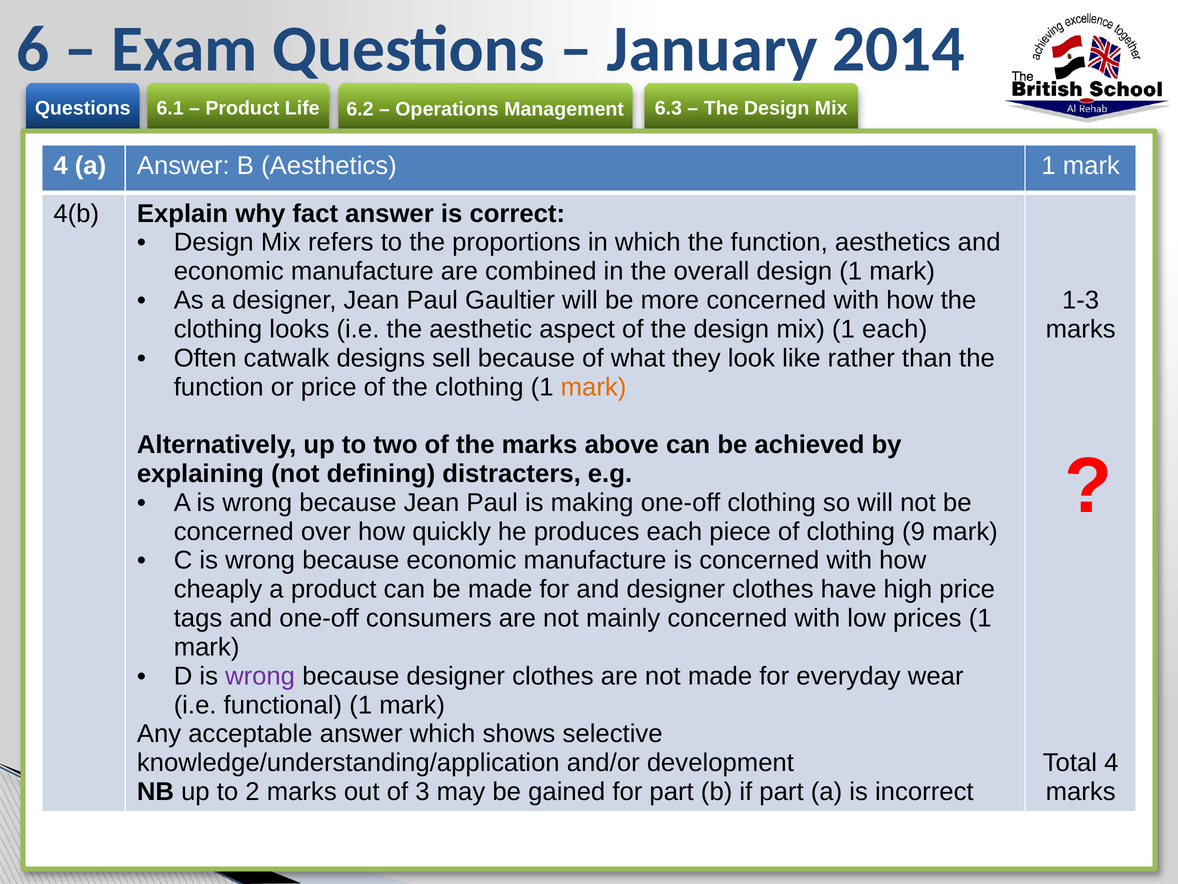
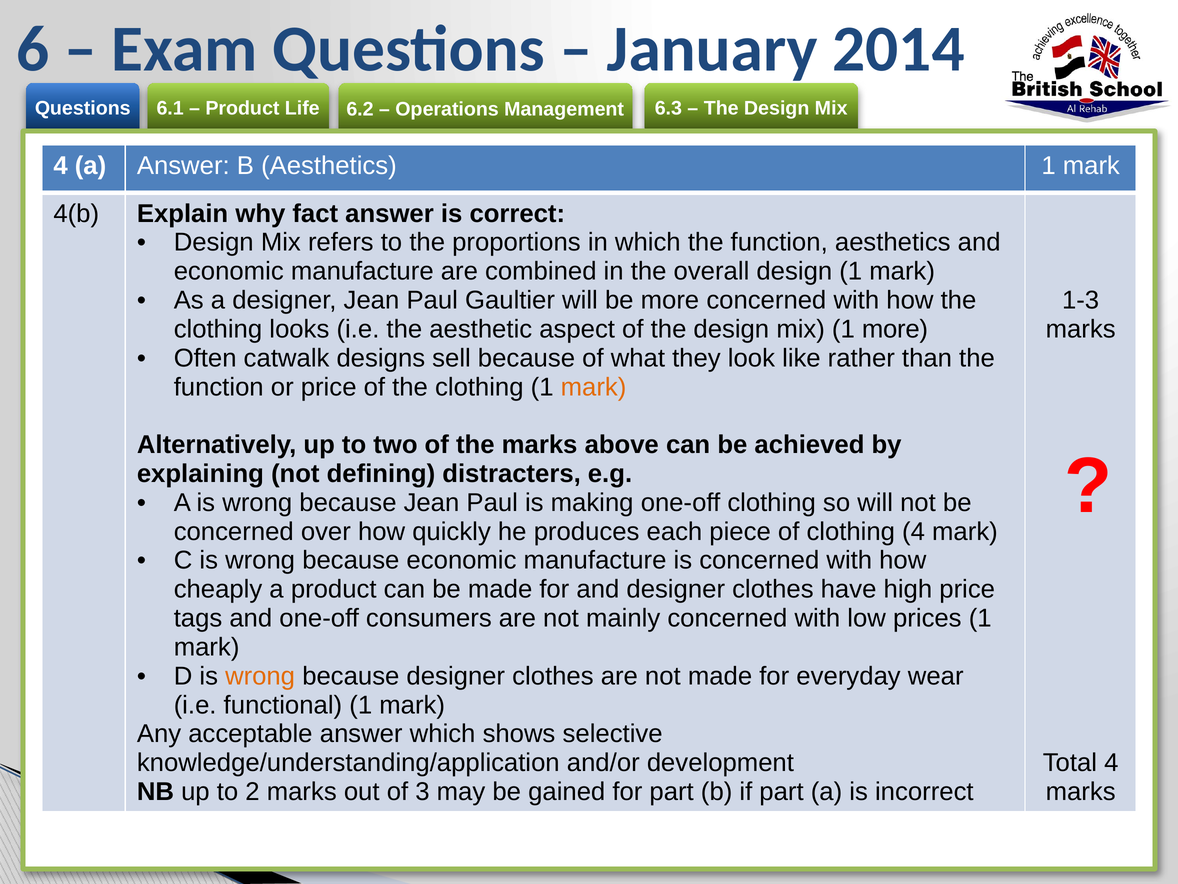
1 each: each -> more (895, 329)
clothing 9: 9 -> 4 (914, 531)
wrong colour: purple -> orange (260, 676)
